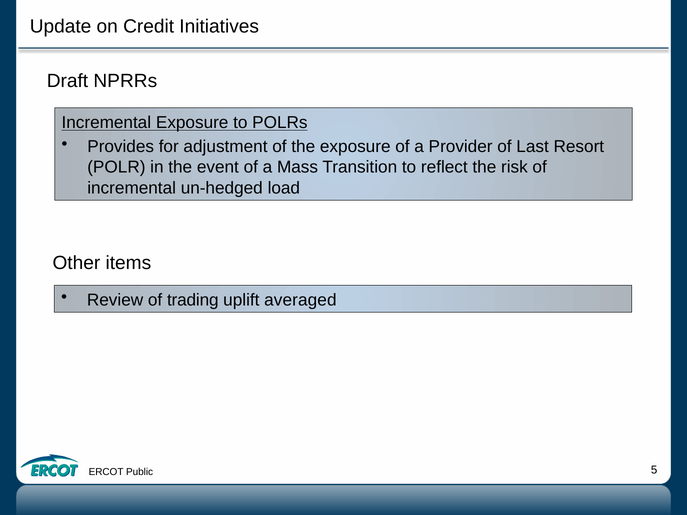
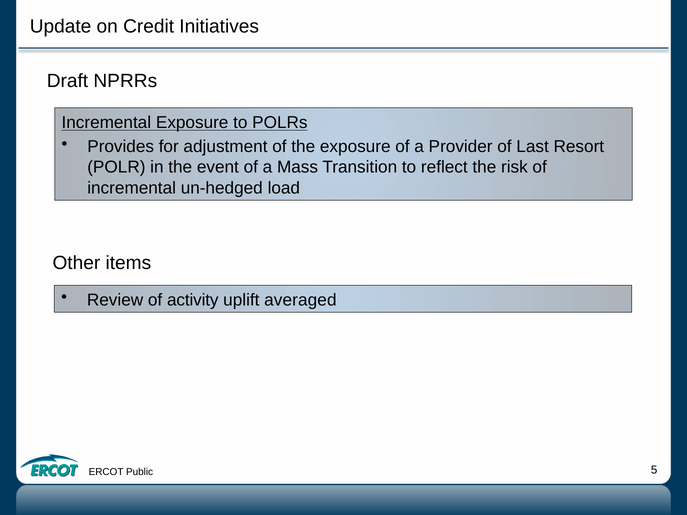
trading: trading -> activity (193, 300)
